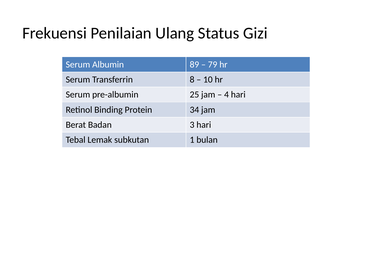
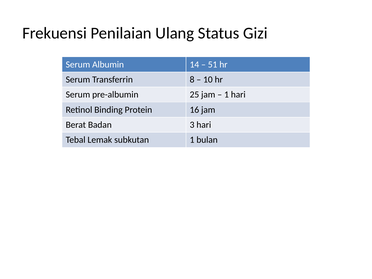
89: 89 -> 14 (194, 64)
79: 79 -> 51 (213, 64)
4: 4 -> 1 (226, 95)
34: 34 -> 16 (194, 110)
